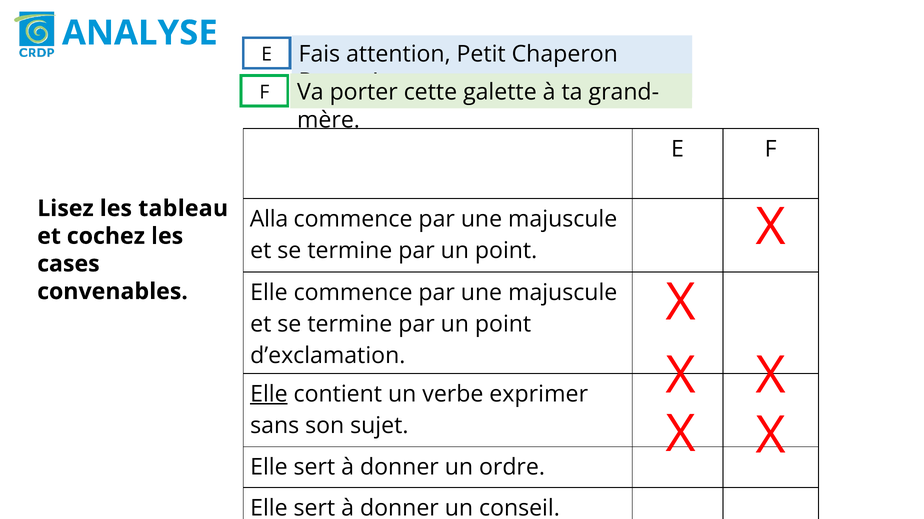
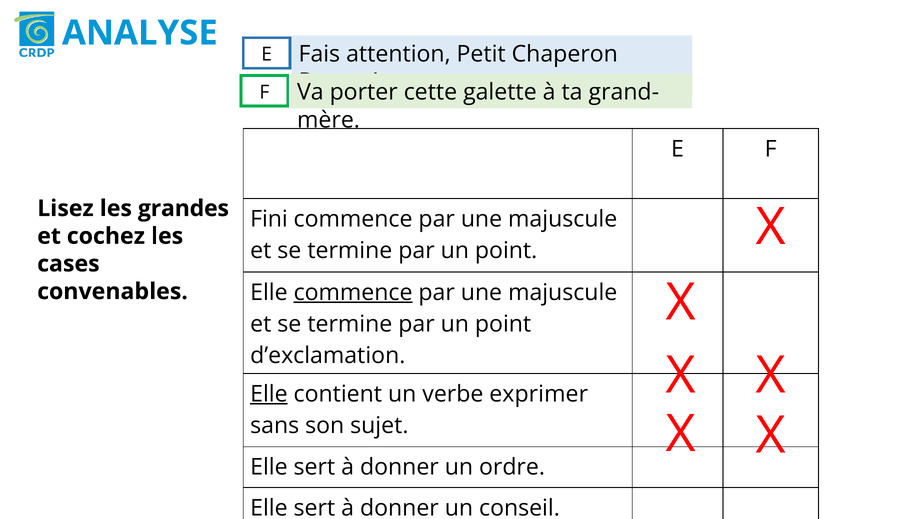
tableau: tableau -> grandes (183, 209)
Alla: Alla -> Fini (269, 219)
commence underline: none -> present (353, 293)
